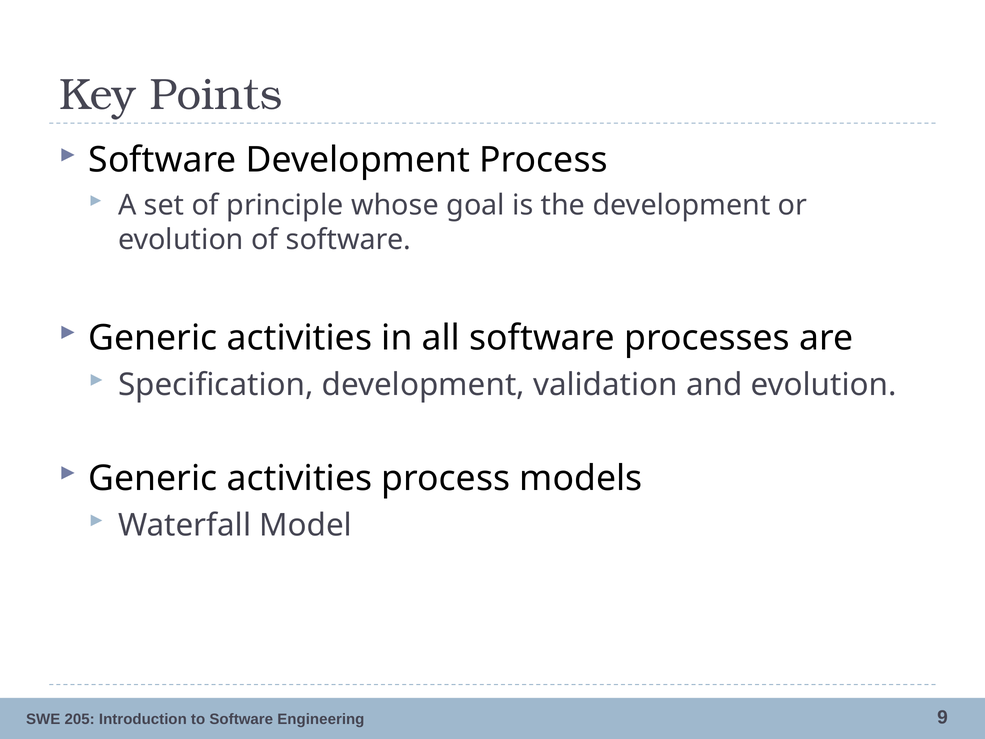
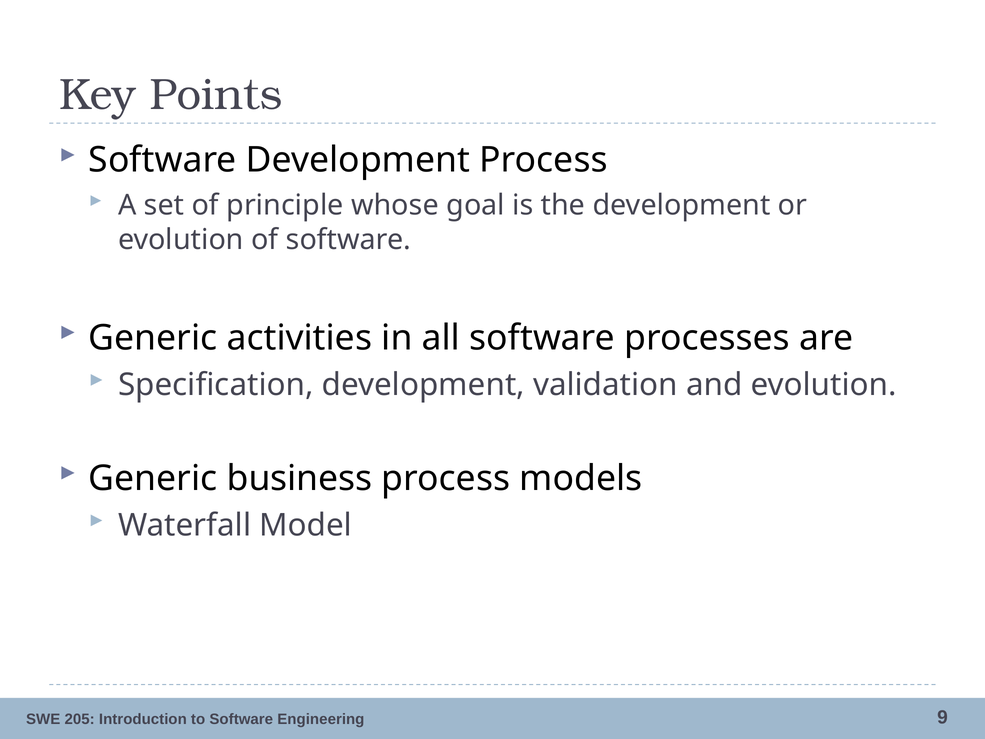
activities: activities -> business (299, 478)
